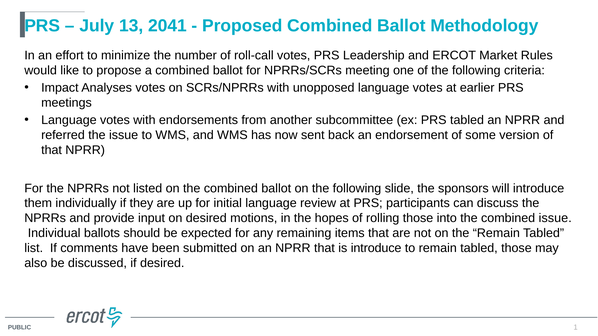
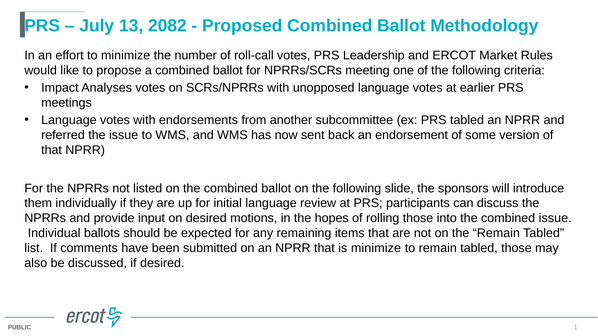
2041: 2041 -> 2082 (167, 26)
is introduce: introduce -> minimize (376, 248)
